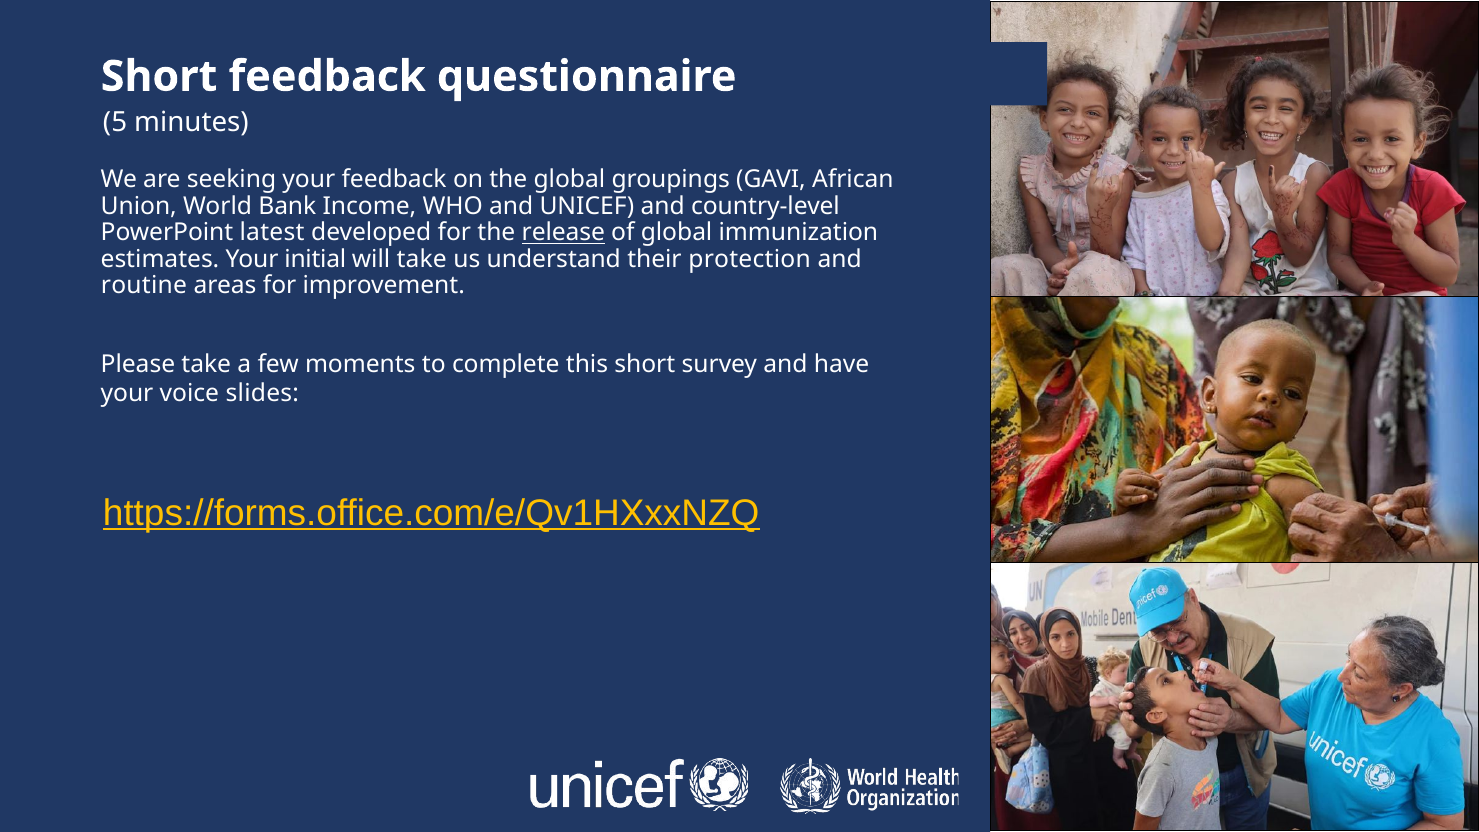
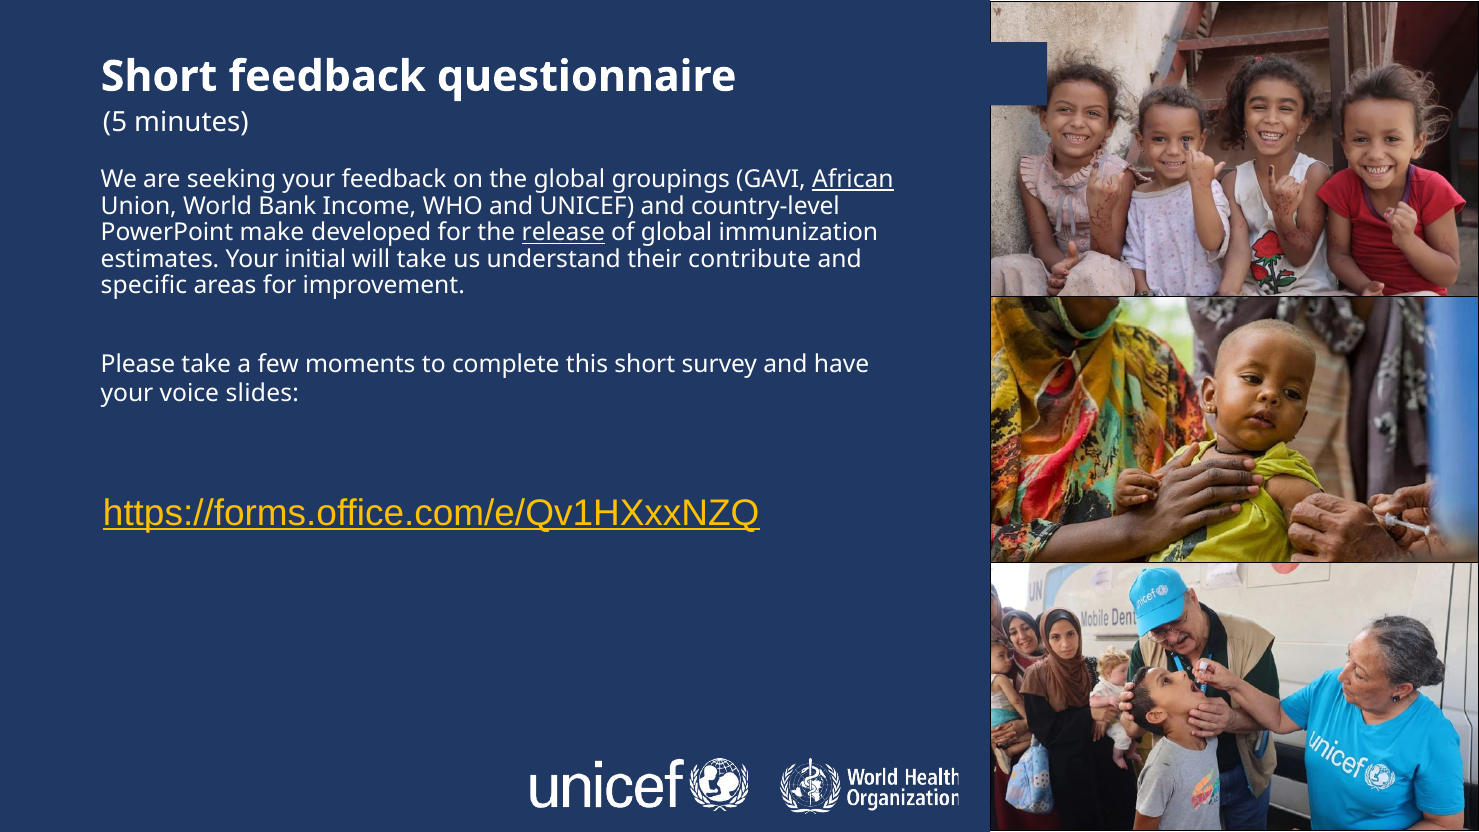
African underline: none -> present (853, 179)
latest: latest -> make (272, 233)
protection: protection -> contribute (750, 259)
routine: routine -> specific (144, 286)
